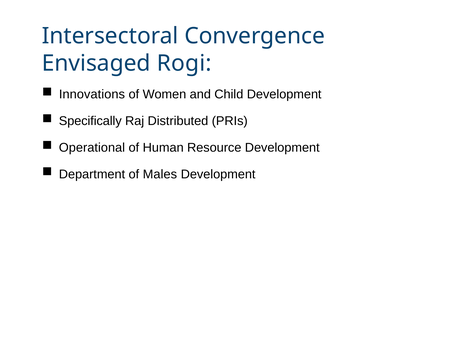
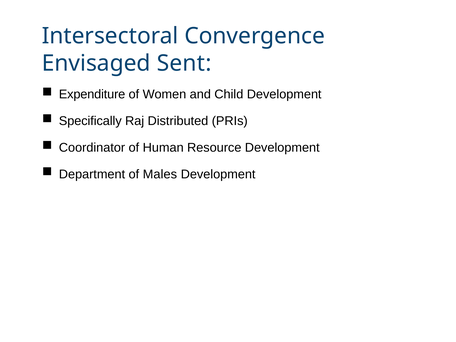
Rogi: Rogi -> Sent (184, 63)
Innovations: Innovations -> Expenditure (92, 94)
Operational: Operational -> Coordinator (92, 148)
